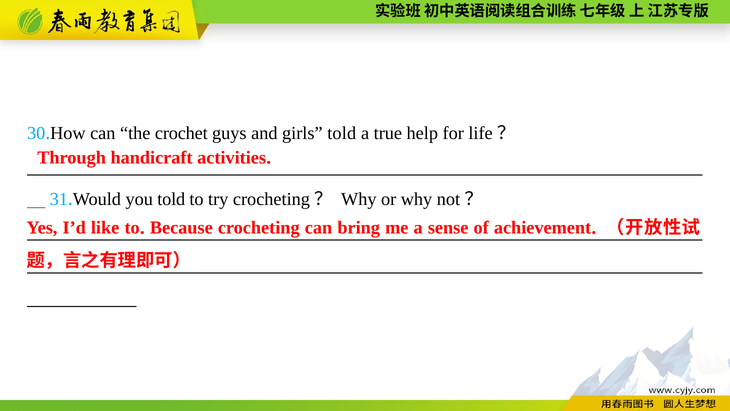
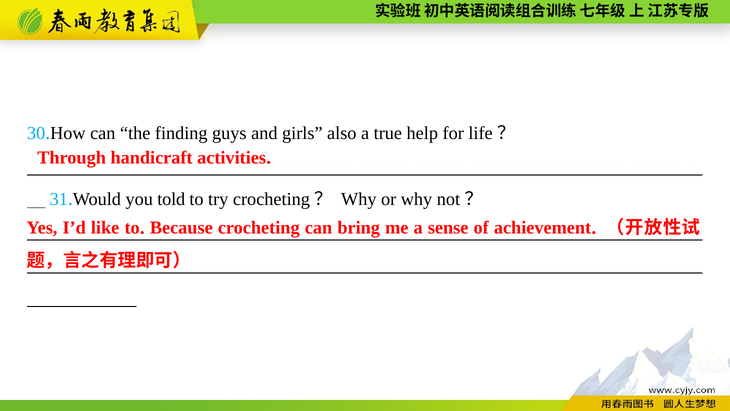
crochet: crochet -> finding (181, 133)
girls told: told -> also (342, 133)
